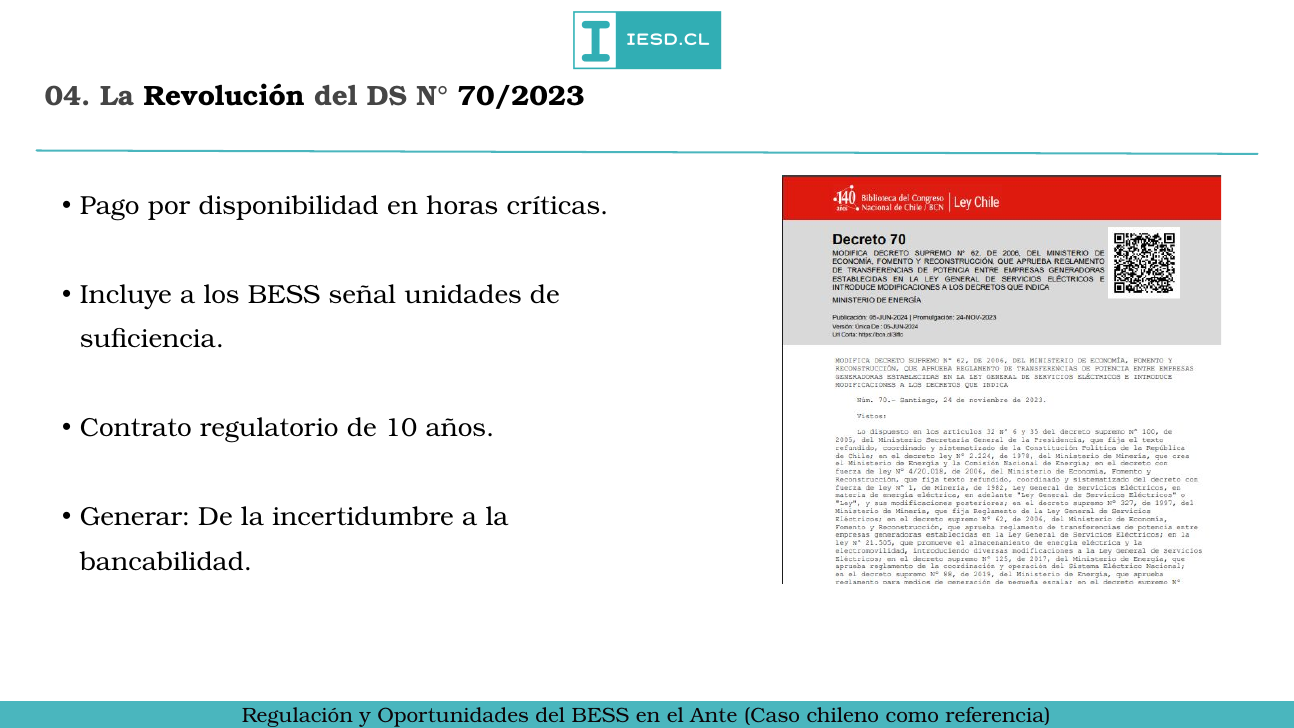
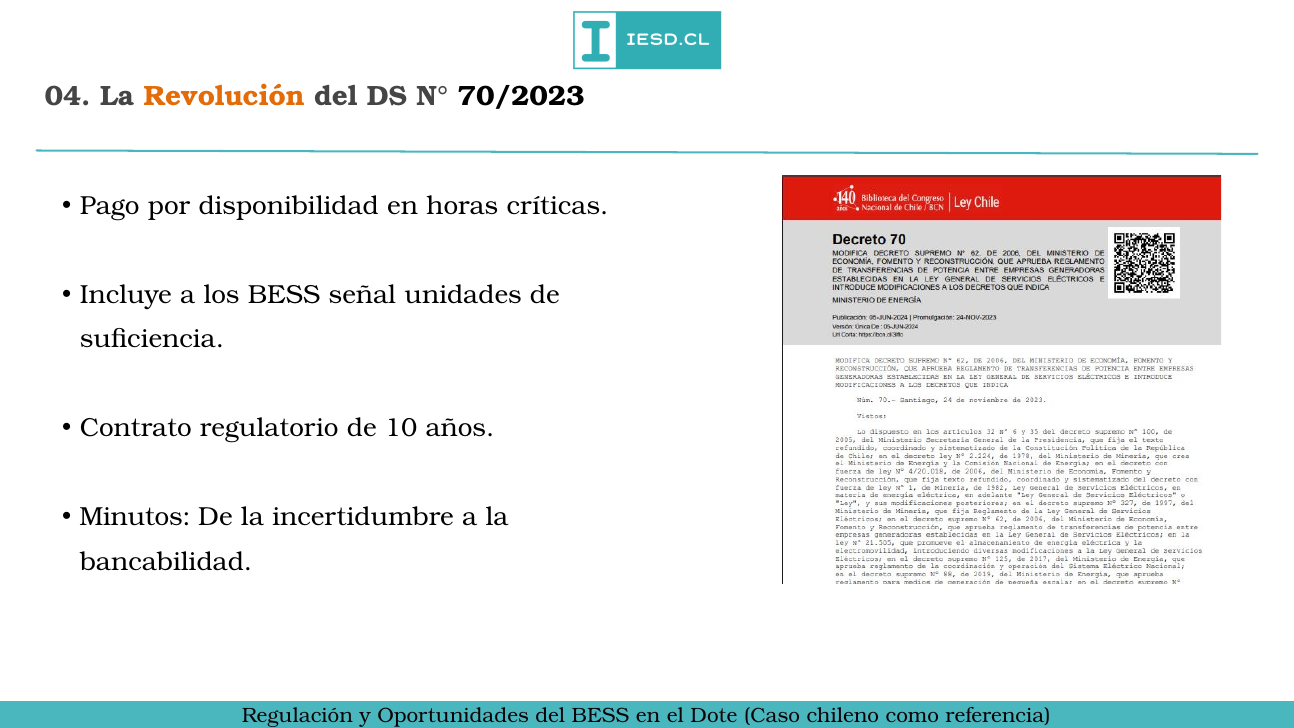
Revolución colour: black -> orange (224, 96)
Generar: Generar -> Minutos (135, 517)
Ante: Ante -> Dote (714, 715)
